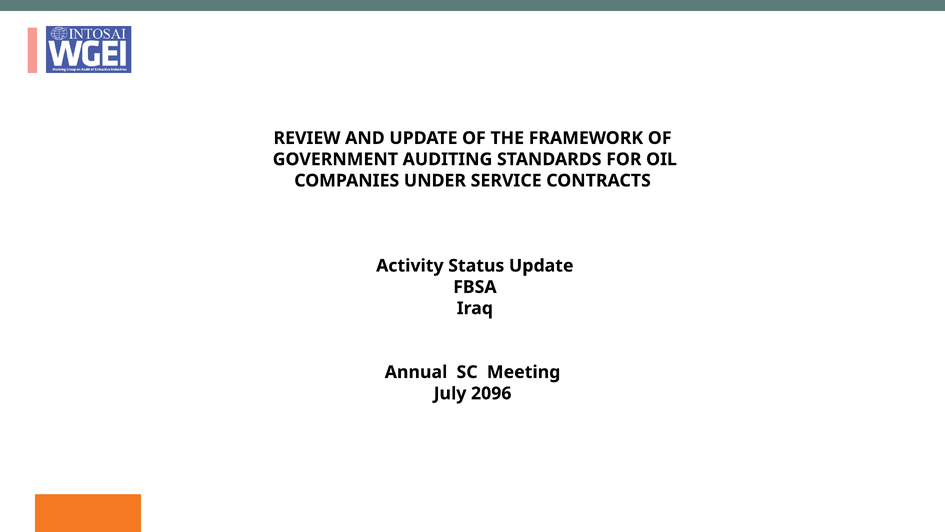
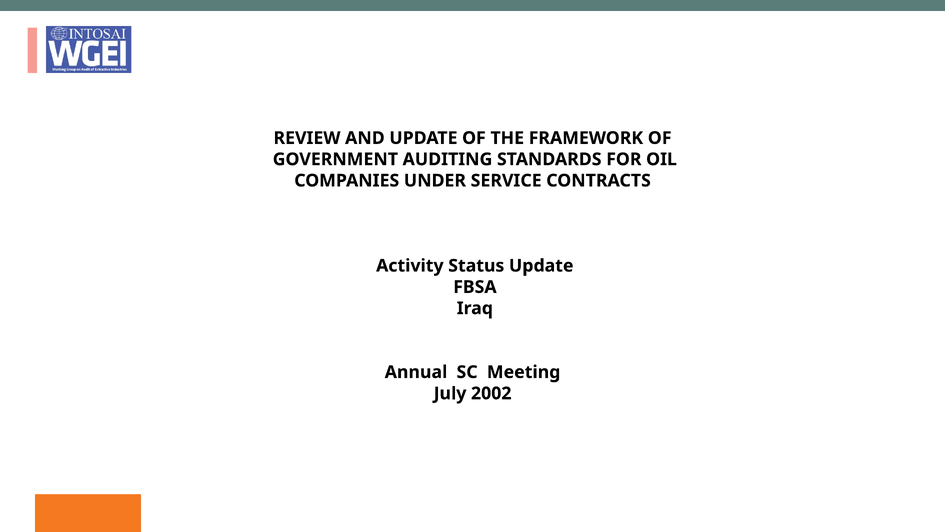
2096: 2096 -> 2002 (491, 393)
